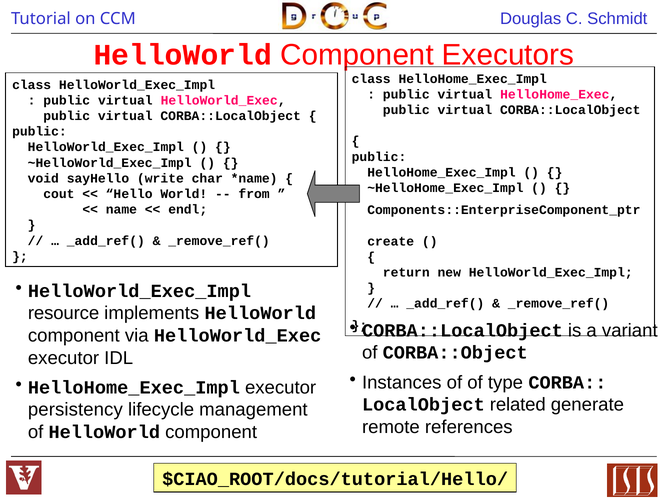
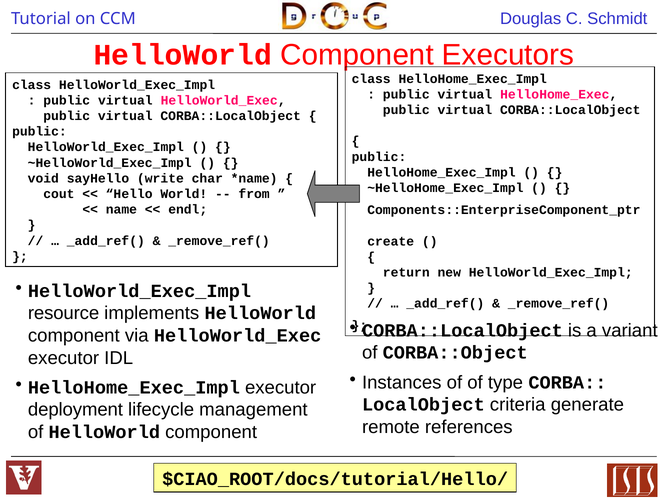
related: related -> criteria (518, 405)
persistency: persistency -> deployment (75, 410)
